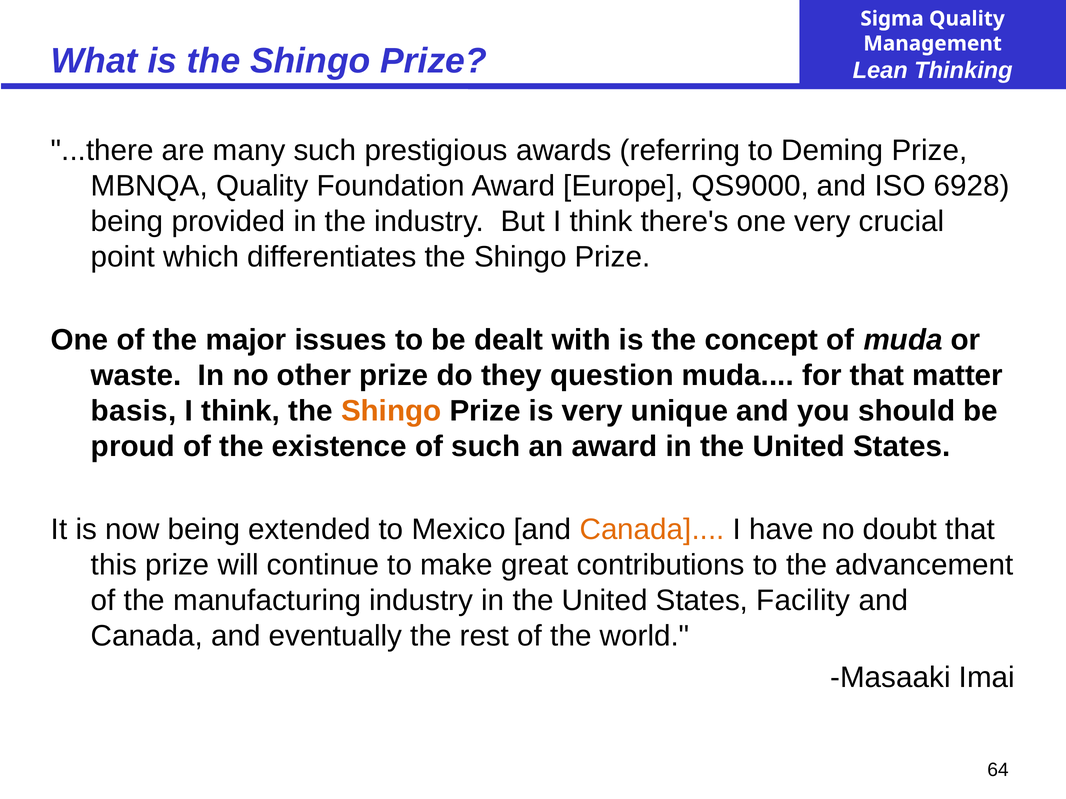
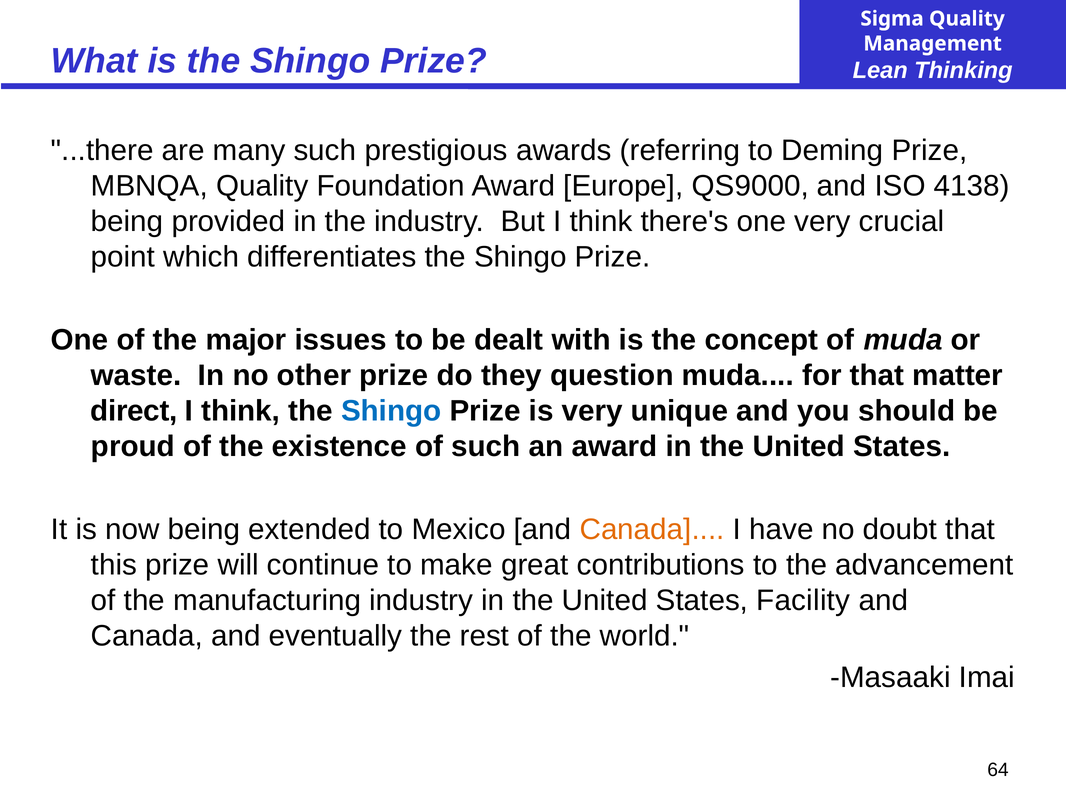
6928: 6928 -> 4138 (972, 186)
basis: basis -> direct (134, 411)
Shingo colour: orange -> blue (391, 411)
